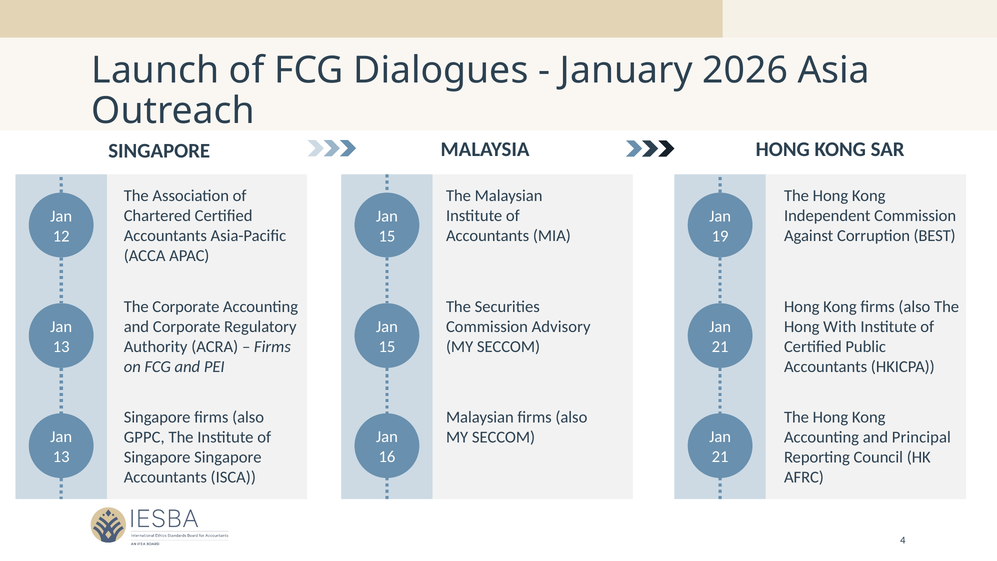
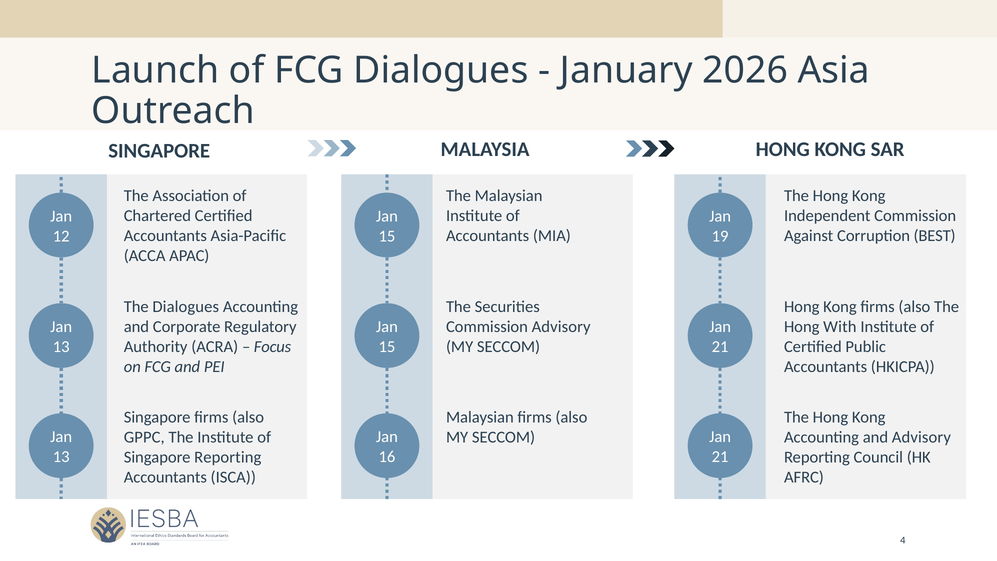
The Corporate: Corporate -> Dialogues (186, 307)
Firms: Firms -> Focus (273, 347)
and Principal: Principal -> Advisory (921, 437)
Singapore Singapore: Singapore -> Reporting (228, 457)
